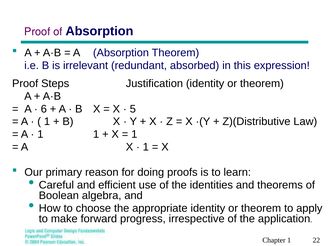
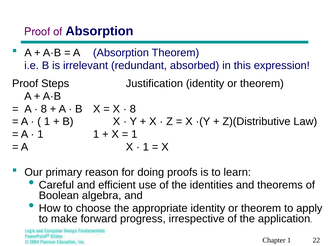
6: 6 -> 8 (44, 109)
5: 5 -> 8 (133, 109)
